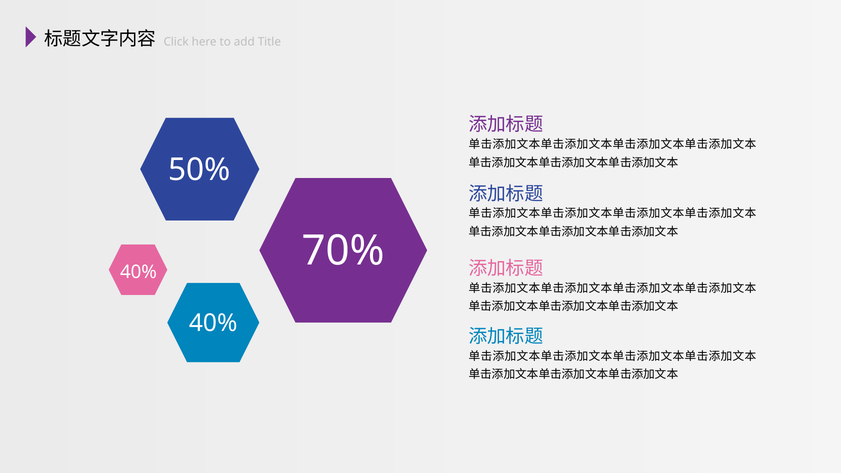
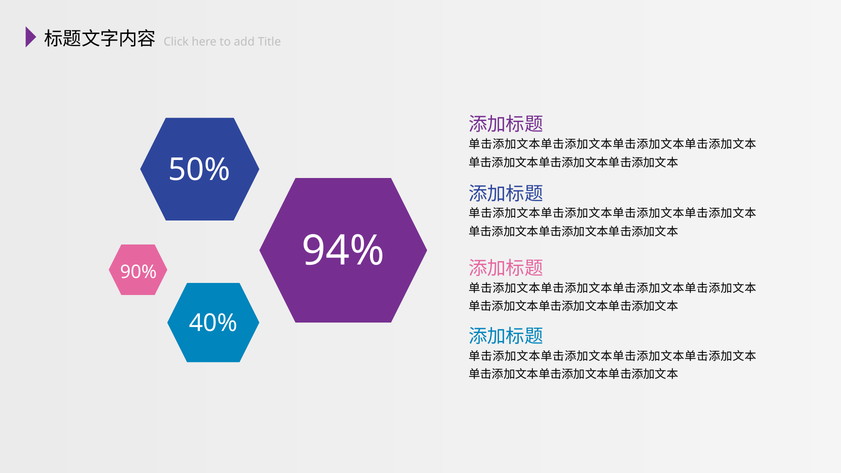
70%: 70% -> 94% (343, 251)
40%: 40% -> 90% (138, 272)
